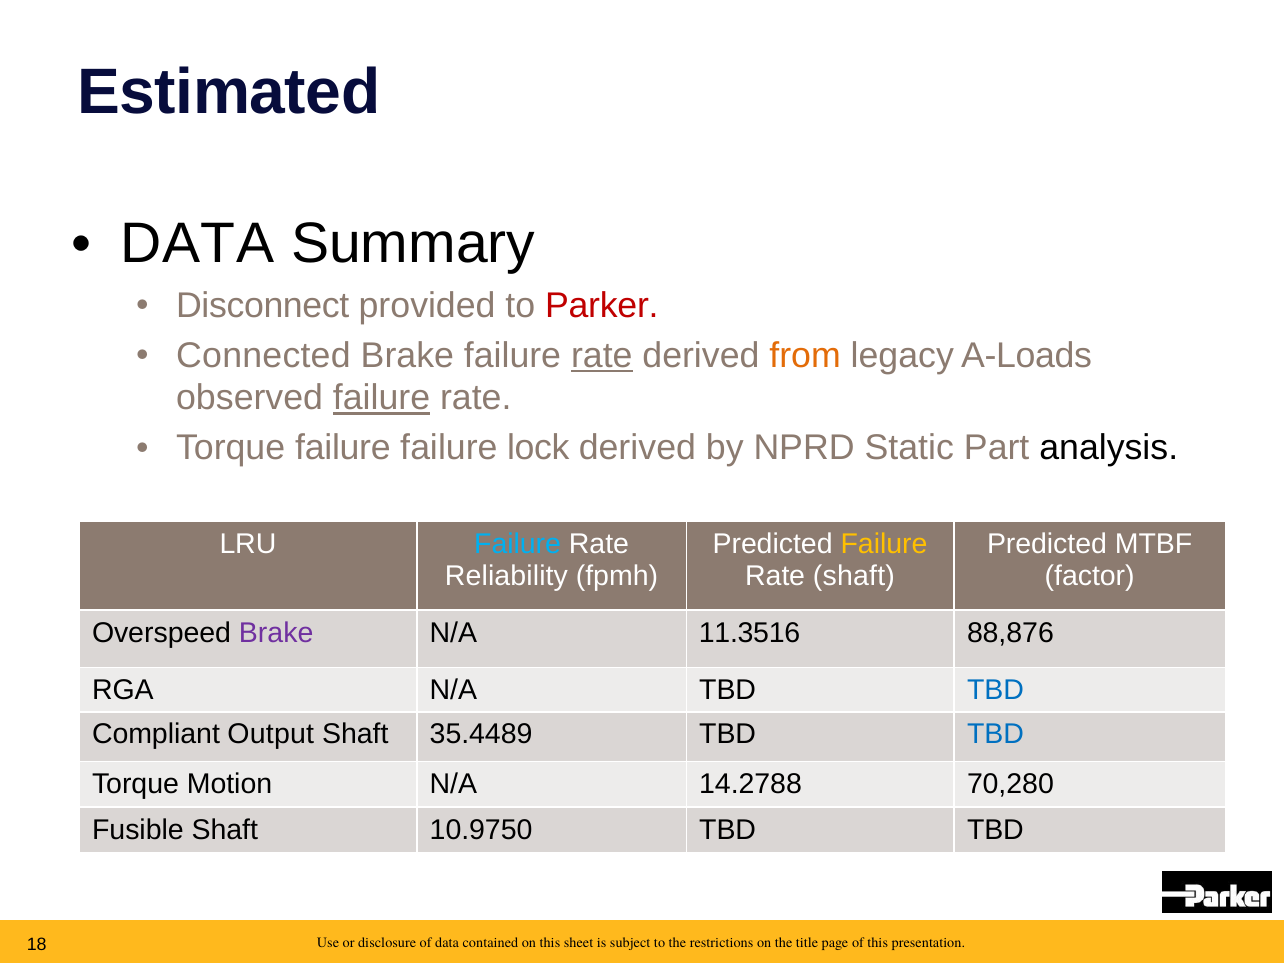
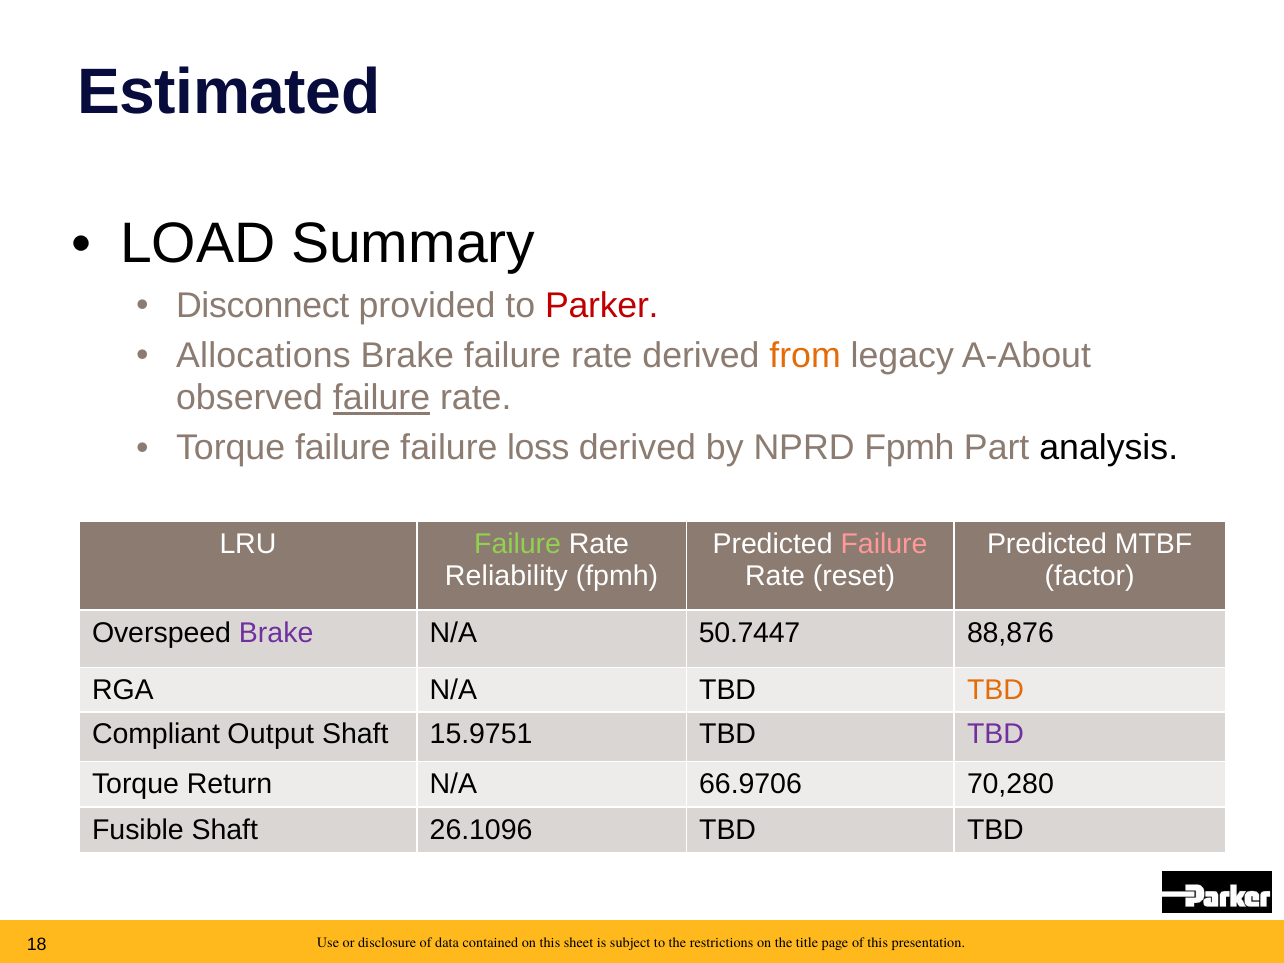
DATA: DATA -> LOAD (198, 244)
Connected: Connected -> Allocations (263, 355)
rate underline: present -> none (602, 355)
A-Loads: A-Loads -> A-About (1026, 355)
lock: lock -> loss (538, 448)
NPRD Static: Static -> Fpmh (909, 448)
Failure colour: light blue -> light green (518, 544)
Failure colour: yellow -> pink (884, 544)
Rate shaft: shaft -> reset (854, 576)
11.3516: 11.3516 -> 50.7447 (750, 633)
TBD colour: blue -> orange (995, 690)
35.4489: 35.4489 -> 15.9751 (481, 735)
TBD colour: blue -> purple (995, 735)
Motion: Motion -> Return (229, 784)
14.2788: 14.2788 -> 66.9706 (751, 784)
10.9750: 10.9750 -> 26.1096 (481, 830)
